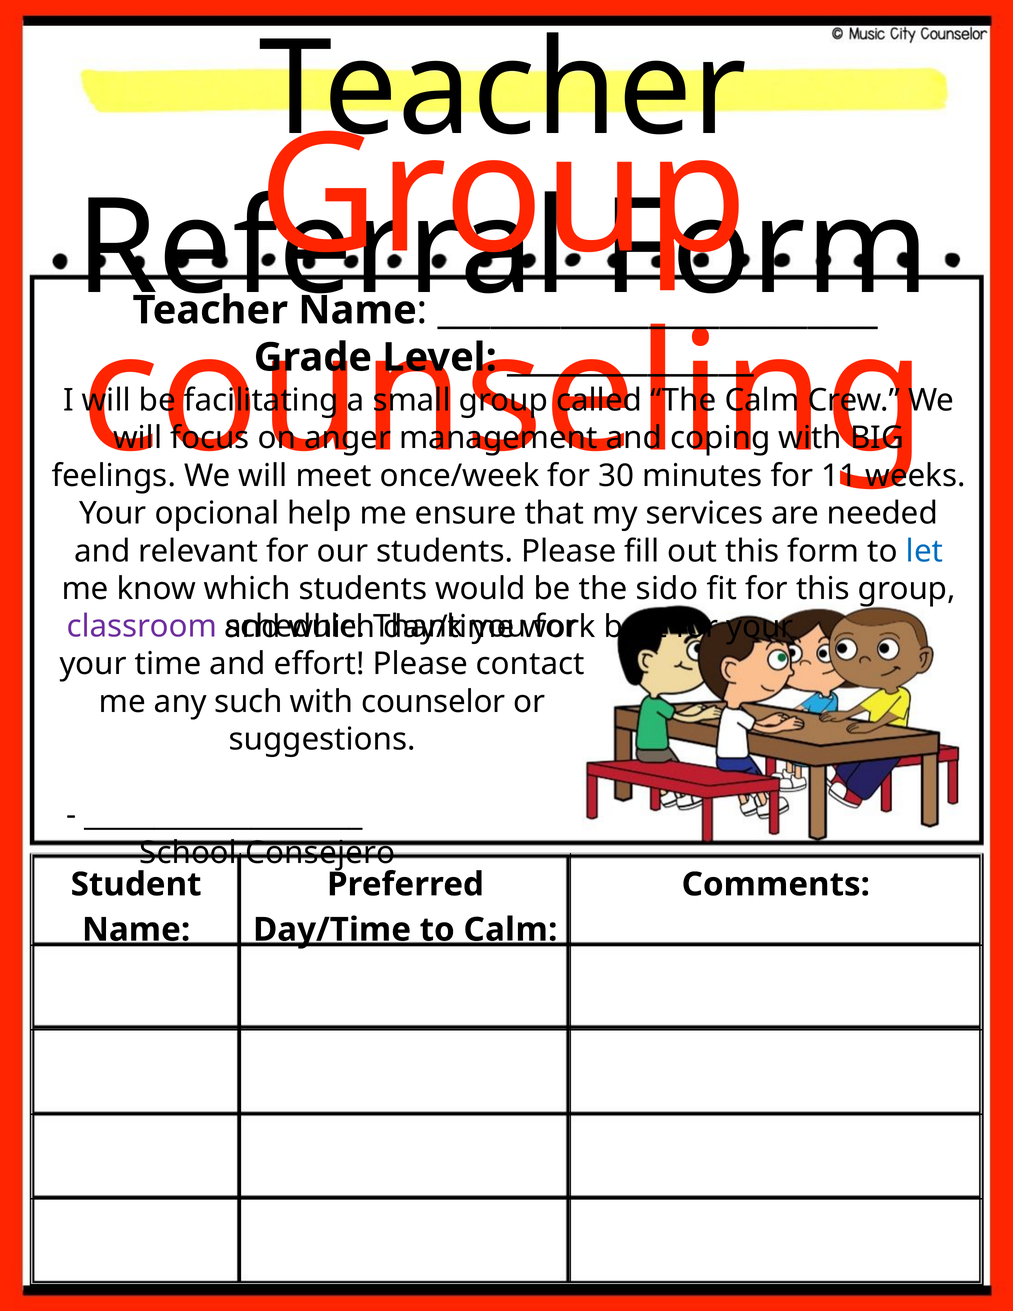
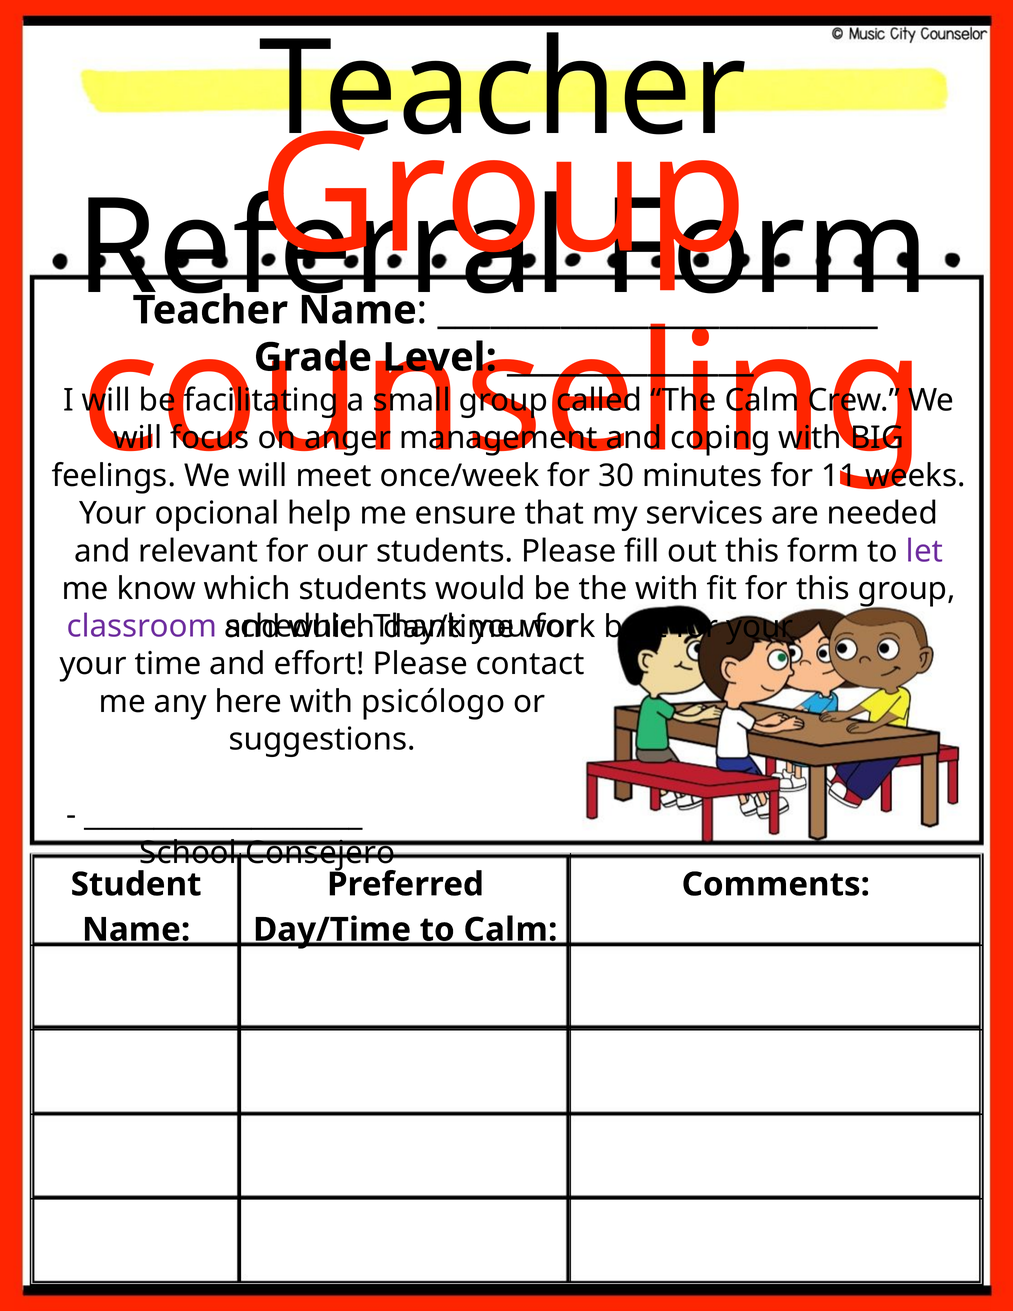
let colour: blue -> purple (925, 551)
the sido: sido -> with (667, 589)
such: such -> here (248, 702)
counselor: counselor -> psicólogo (433, 702)
